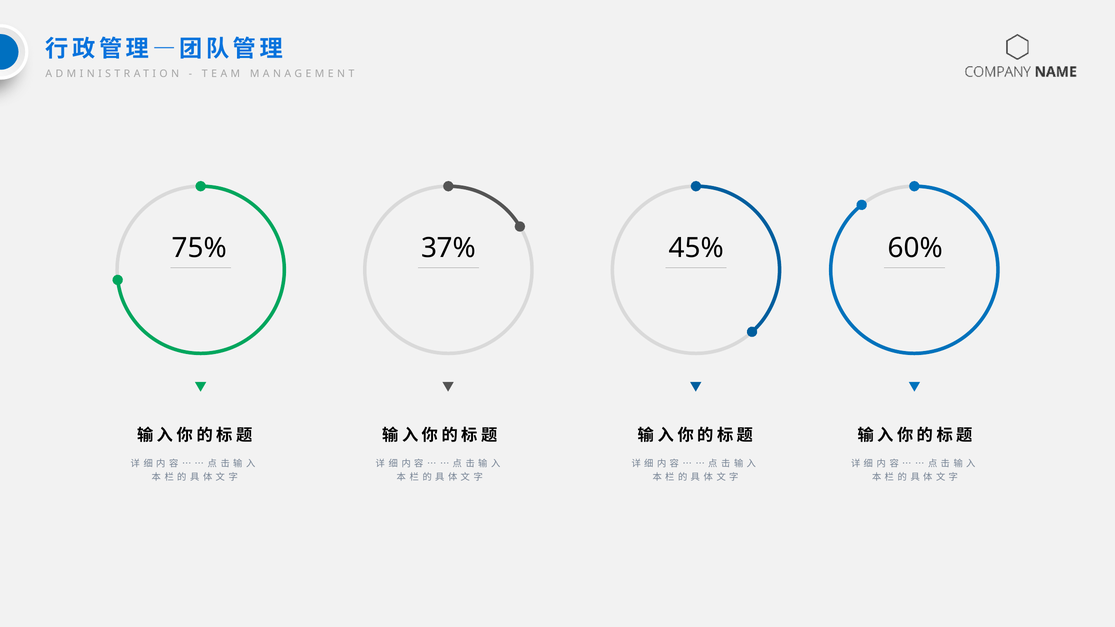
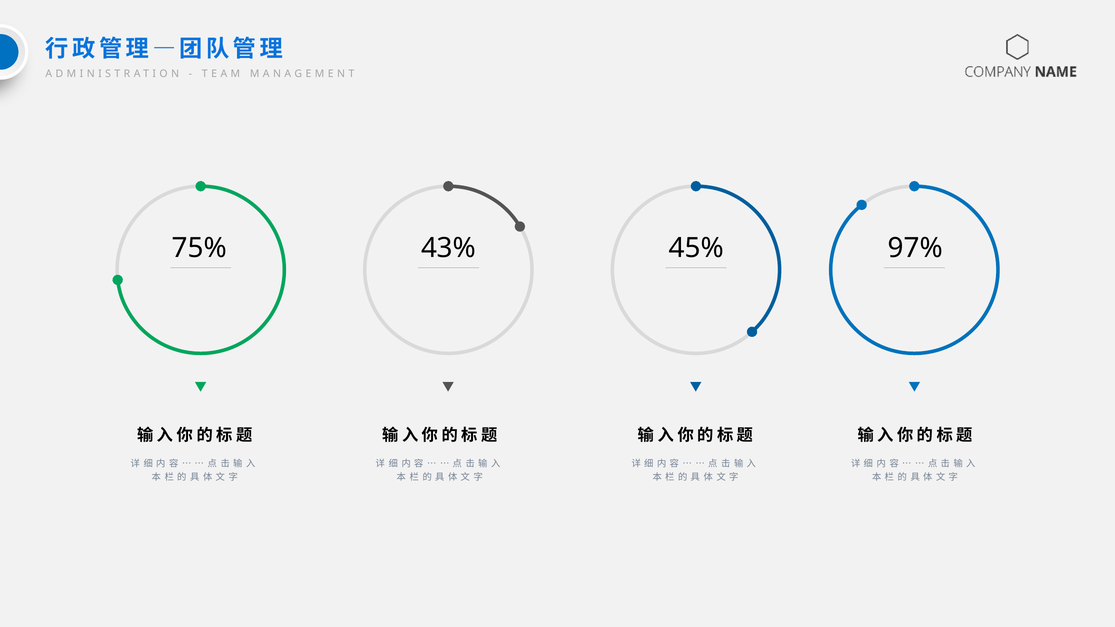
37%: 37% -> 43% (449, 248)
60%: 60% -> 97% (915, 248)
